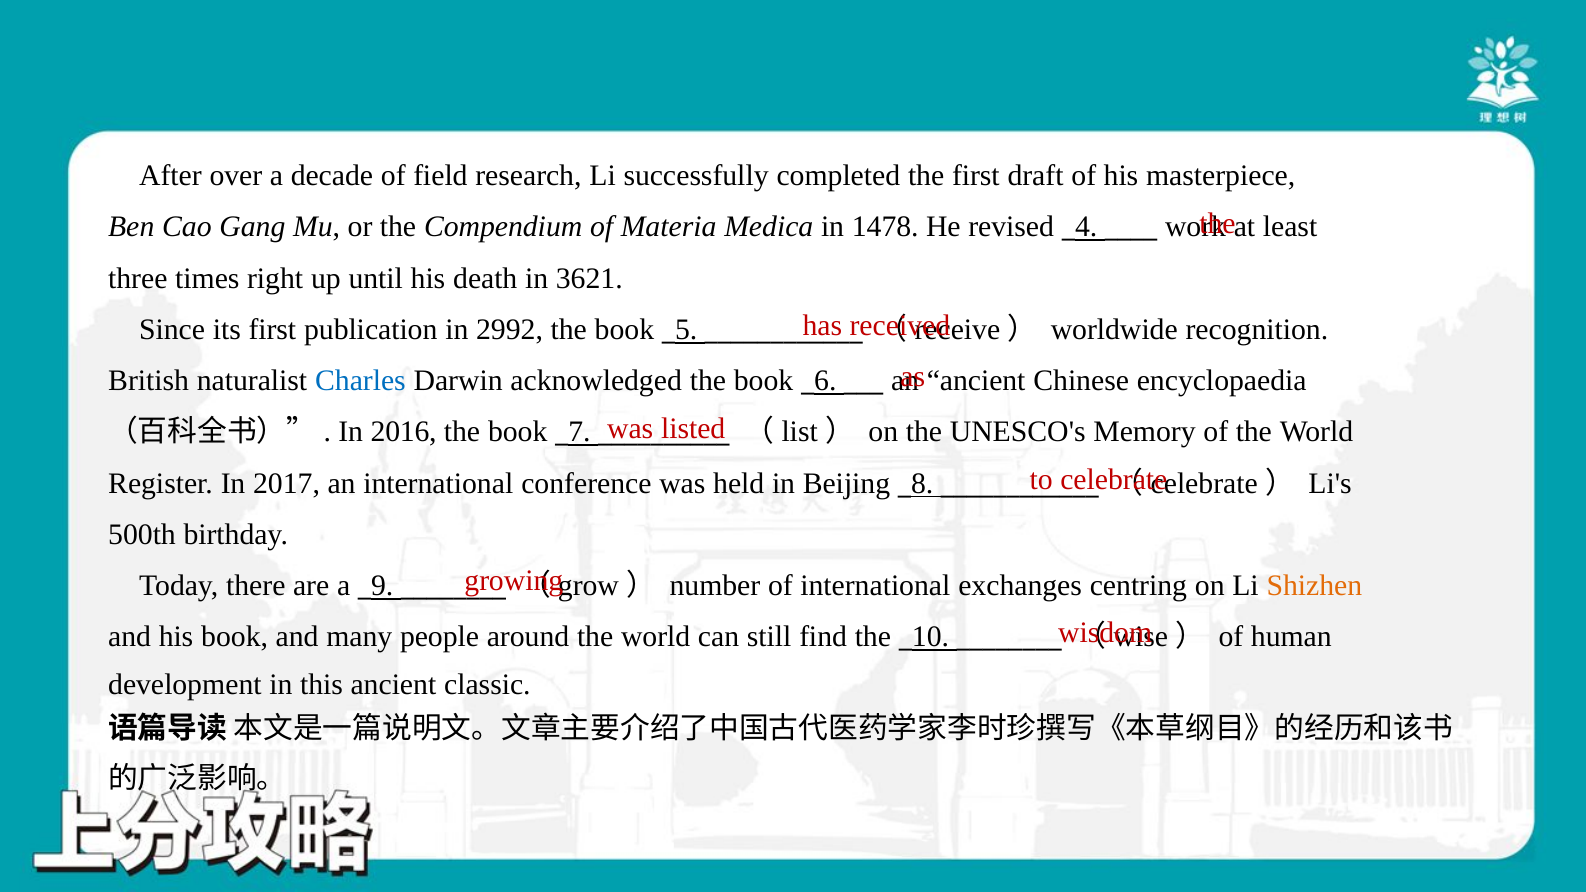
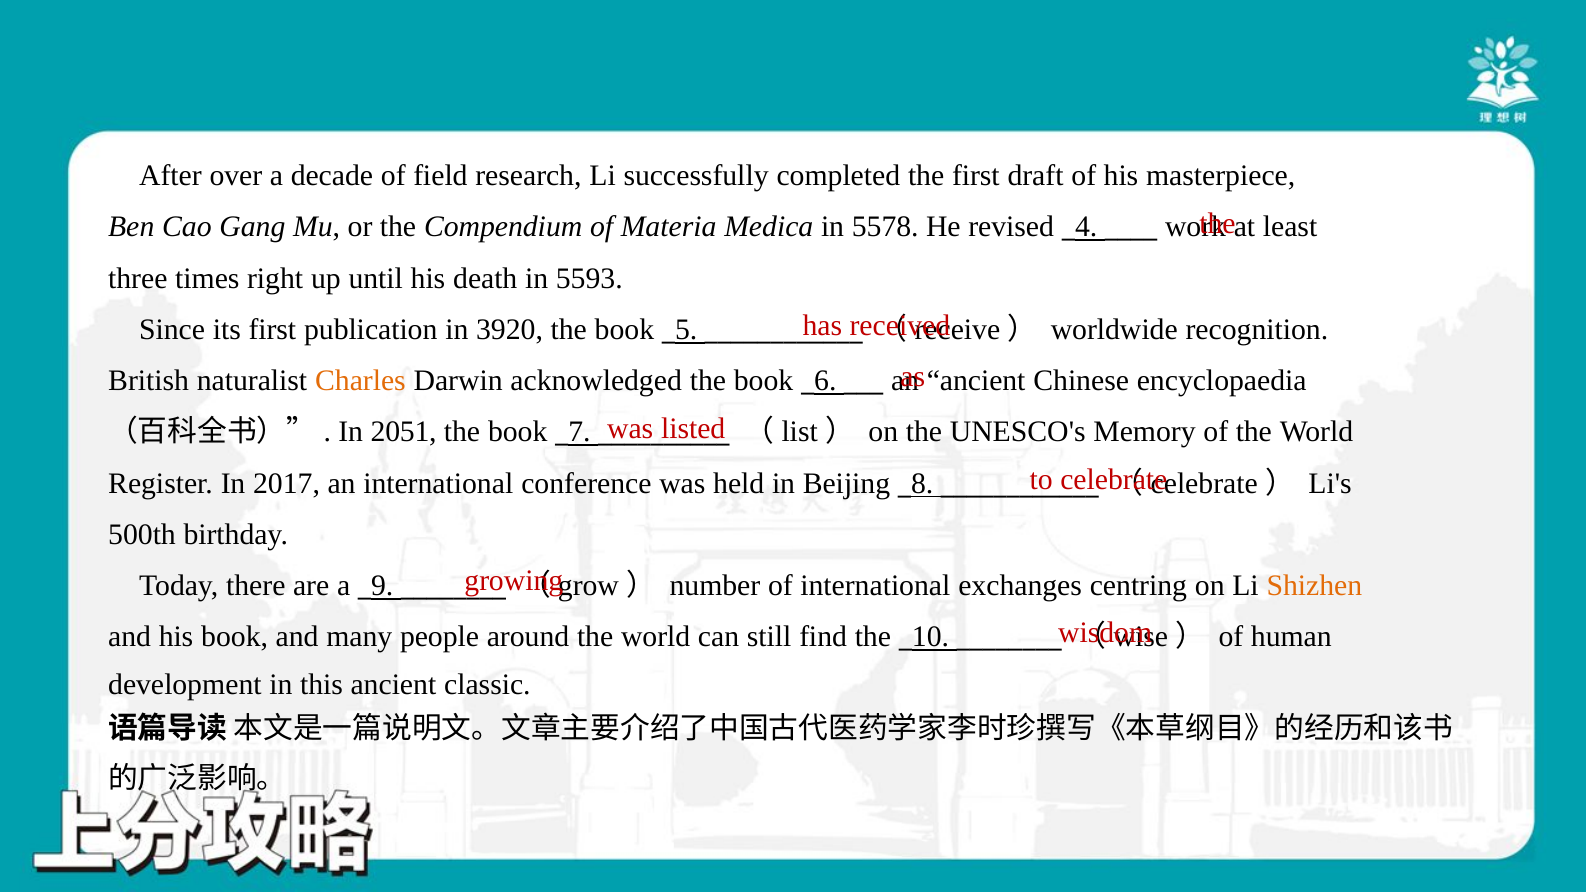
1478: 1478 -> 5578 (885, 227)
3621: 3621 -> 5593 (589, 278)
2992: 2992 -> 3920 (510, 330)
Charles colour: blue -> orange (360, 381)
2016: 2016 -> 2051 (404, 432)
